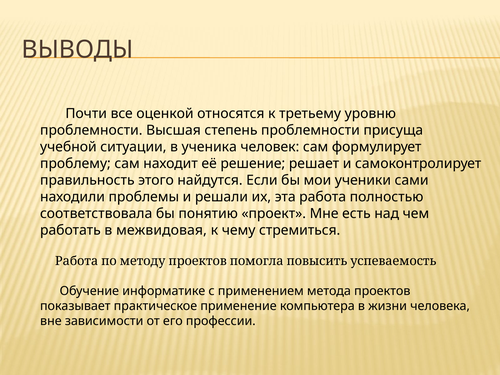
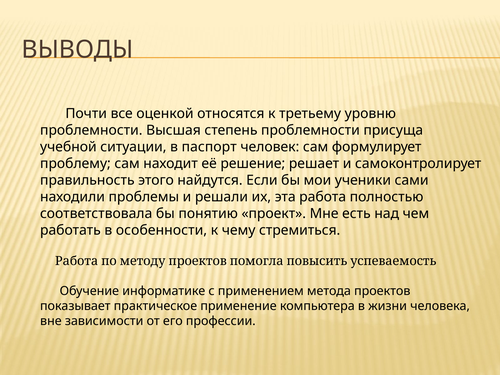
ученика: ученика -> паспорт (209, 147)
межвидовая: межвидовая -> особенности (162, 230)
